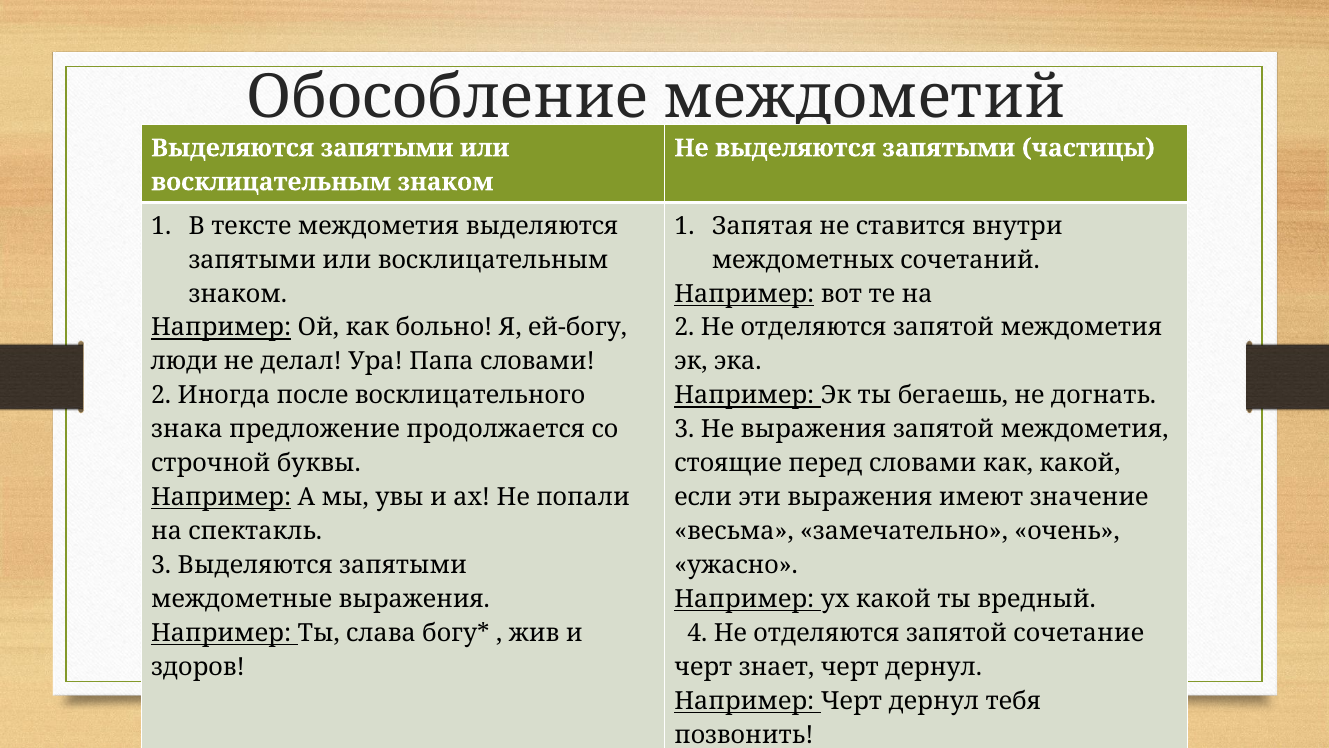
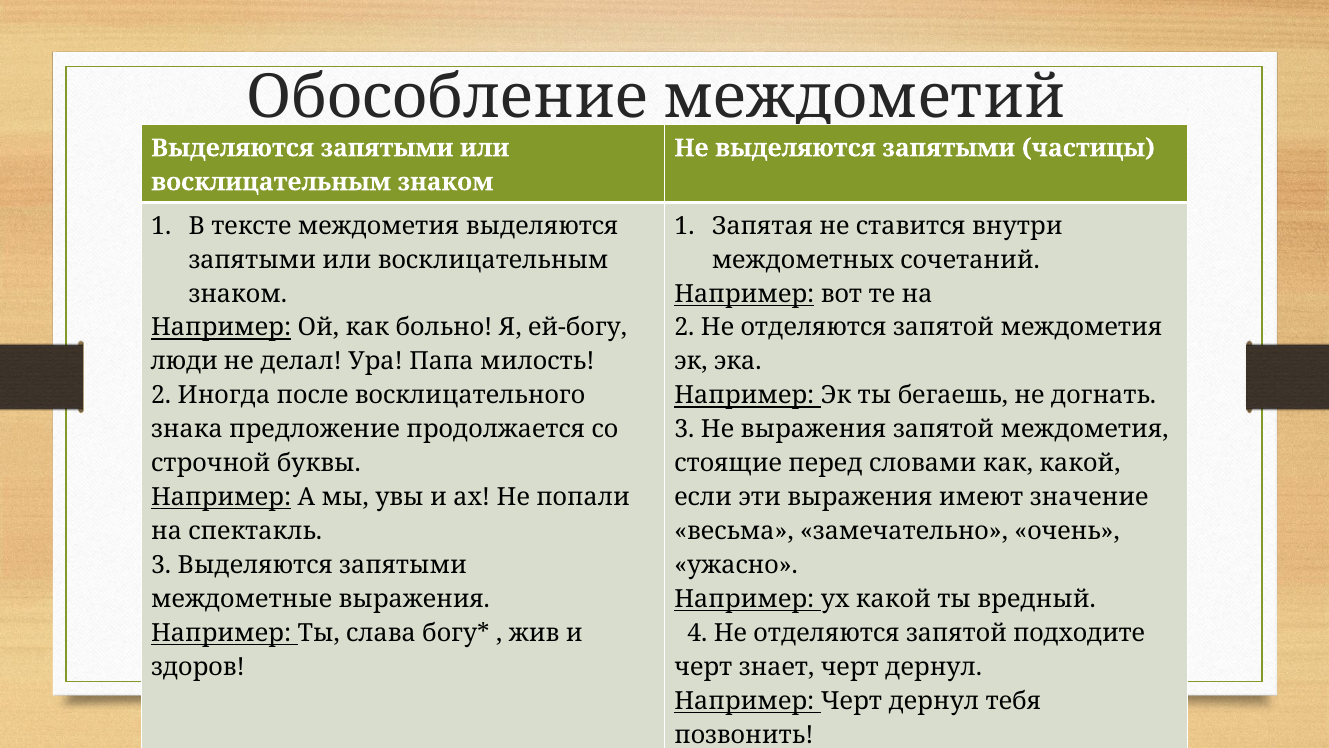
Папа словами: словами -> милость (537, 361)
отделяются запятой сочетание: сочетание -> подходите (1079, 633)
